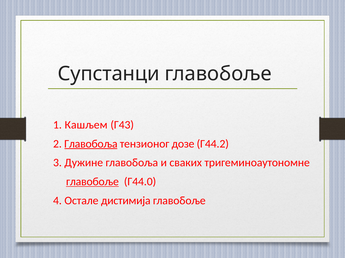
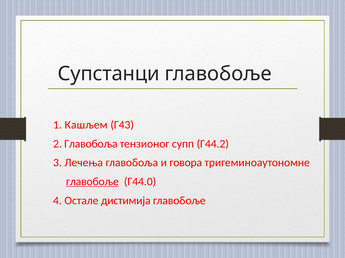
Главобоља underline: present -> none (91, 144)
дозе: дозе -> супп (183, 144)
Дужинe: Дужинe -> Лечења (84, 163)
сваких: сваких -> говора (186, 163)
